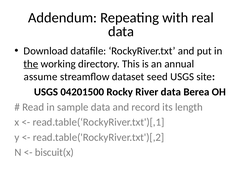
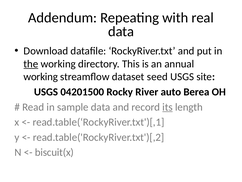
assume: assume -> working (41, 77)
River data: data -> auto (171, 92)
its underline: none -> present (168, 107)
